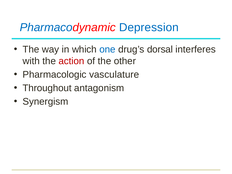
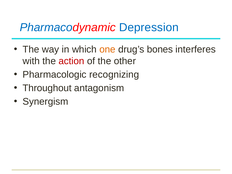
one colour: blue -> orange (107, 49)
dorsal: dorsal -> bones (160, 49)
vasculature: vasculature -> recognizing (114, 75)
